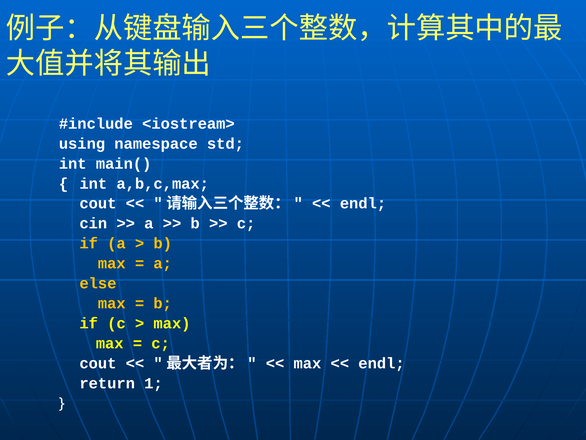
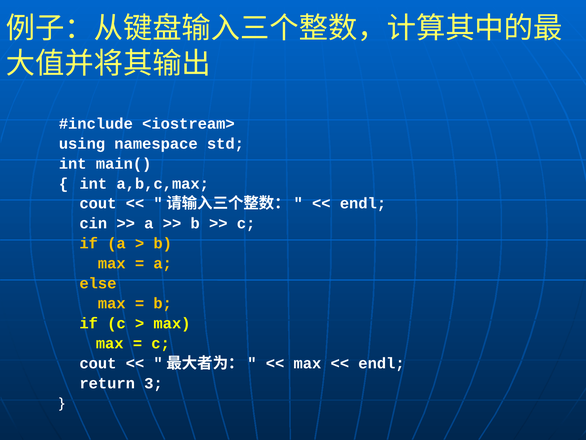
1: 1 -> 3 (153, 383)
